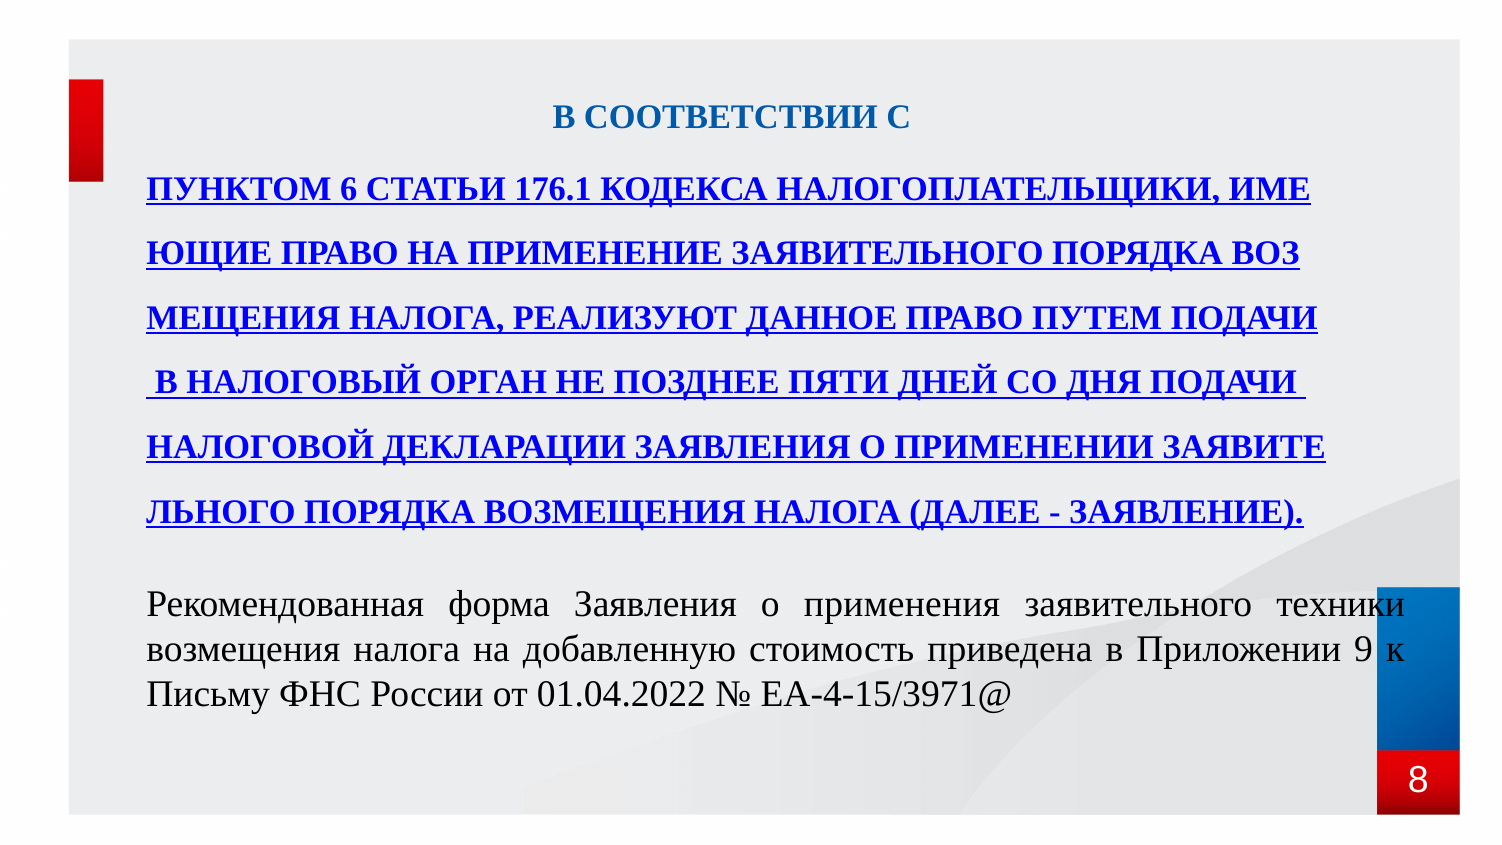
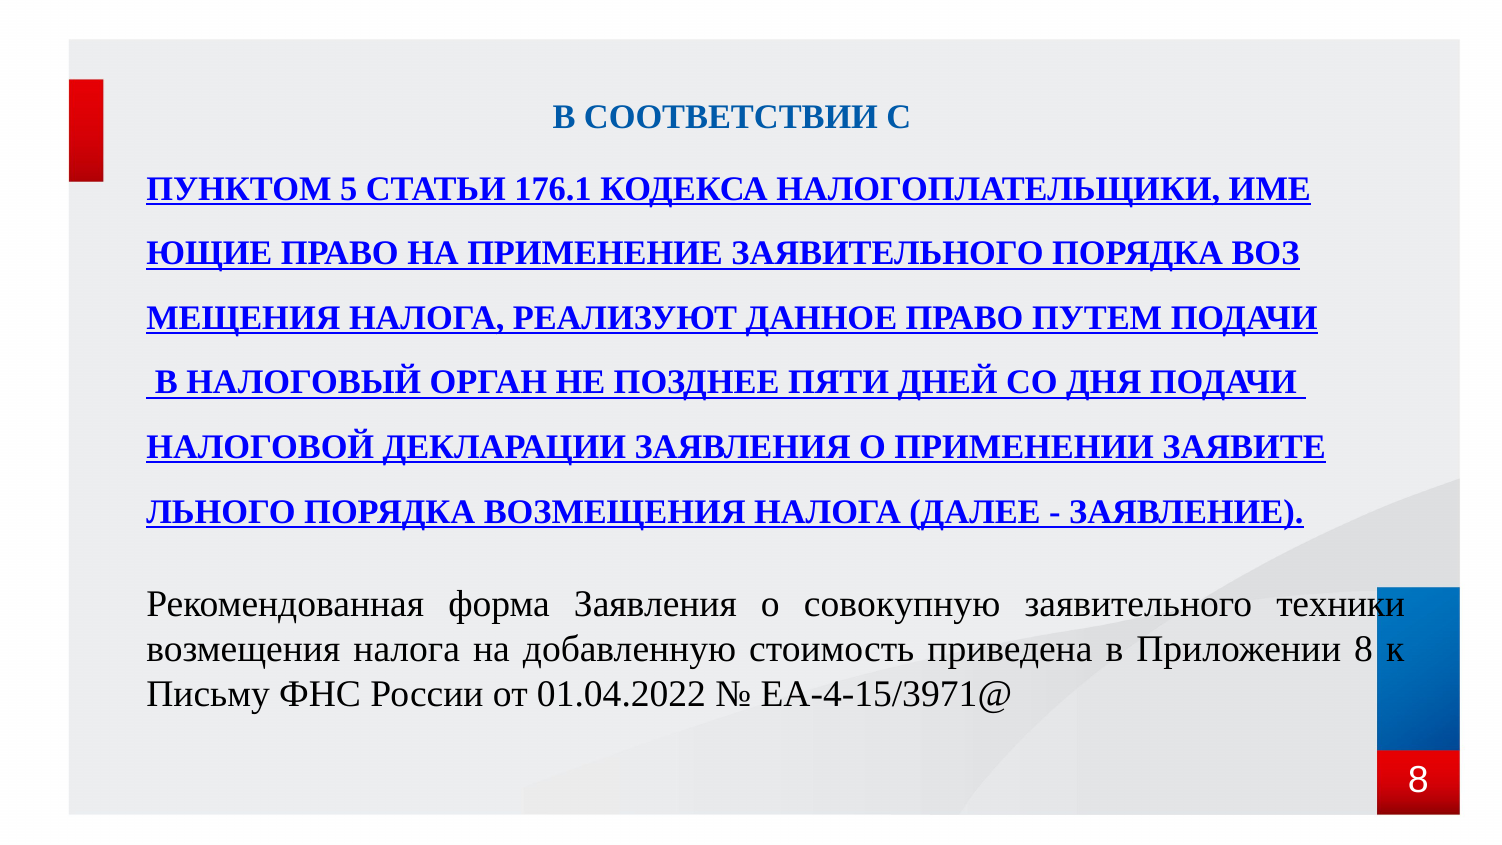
6: 6 -> 5 (349, 189)
применения: применения -> совокупную (902, 604)
Приложении 9: 9 -> 8 (1364, 649)
